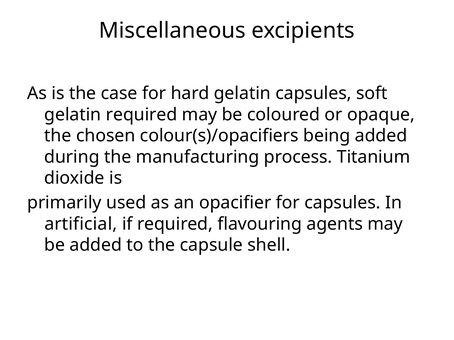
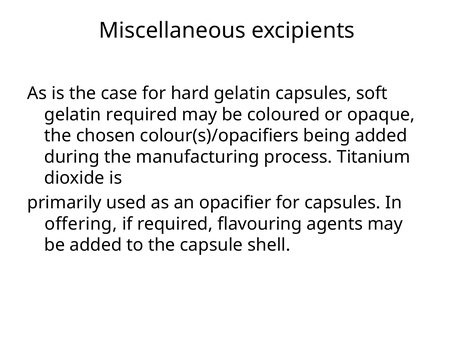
artificial: artificial -> offering (81, 224)
